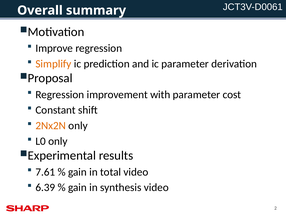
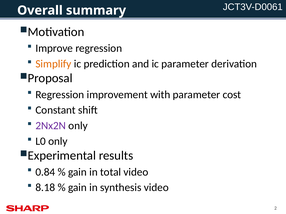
2Nx2N colour: orange -> purple (51, 126)
7.61: 7.61 -> 0.84 (45, 172)
6.39: 6.39 -> 8.18 (45, 188)
